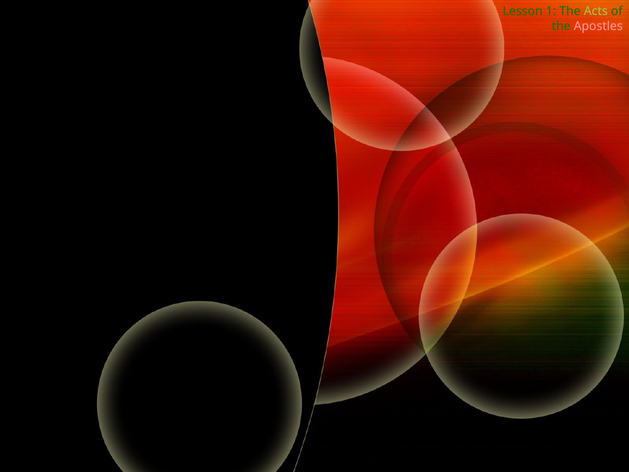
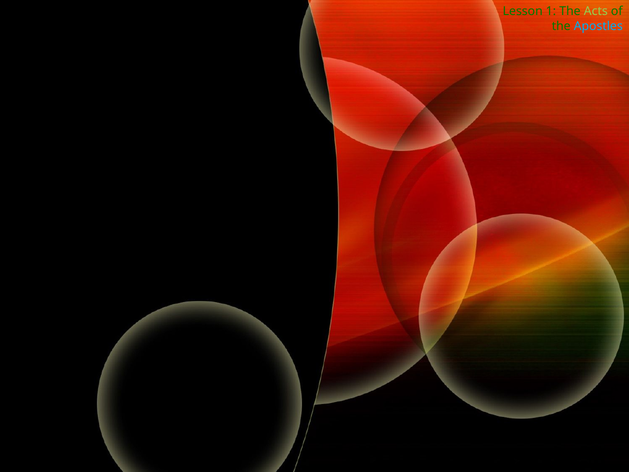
Apostles colour: pink -> light blue (598, 26)
